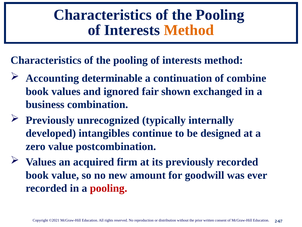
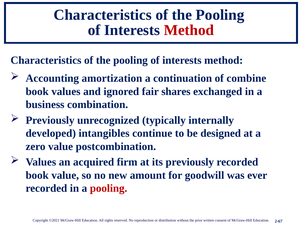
Method colour: orange -> red (189, 30)
determinable: determinable -> amortization (112, 78)
shown: shown -> shares (176, 91)
